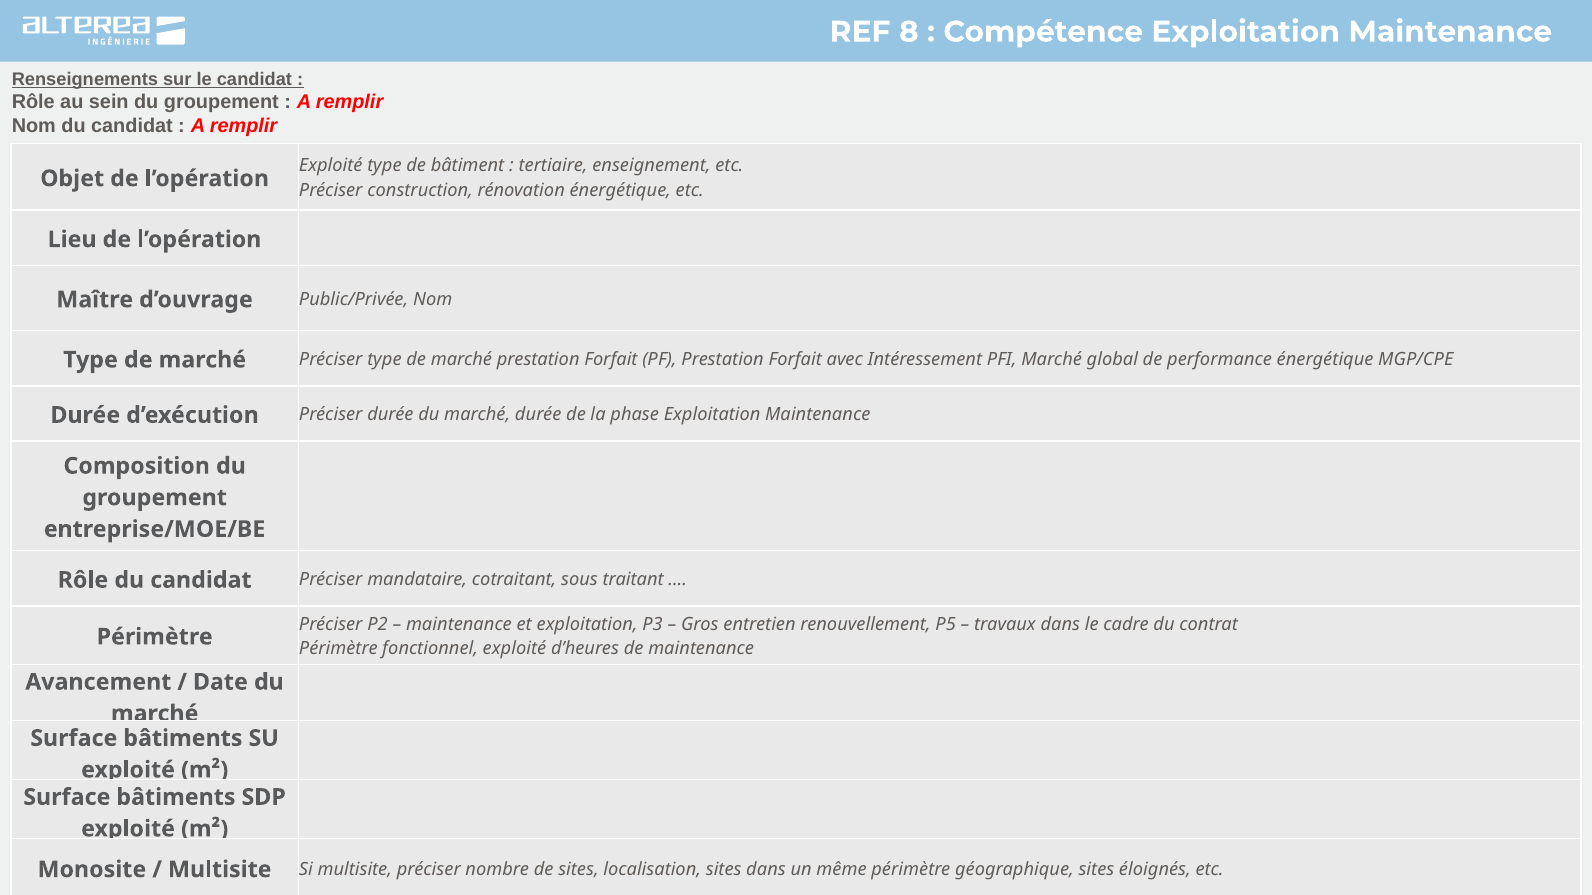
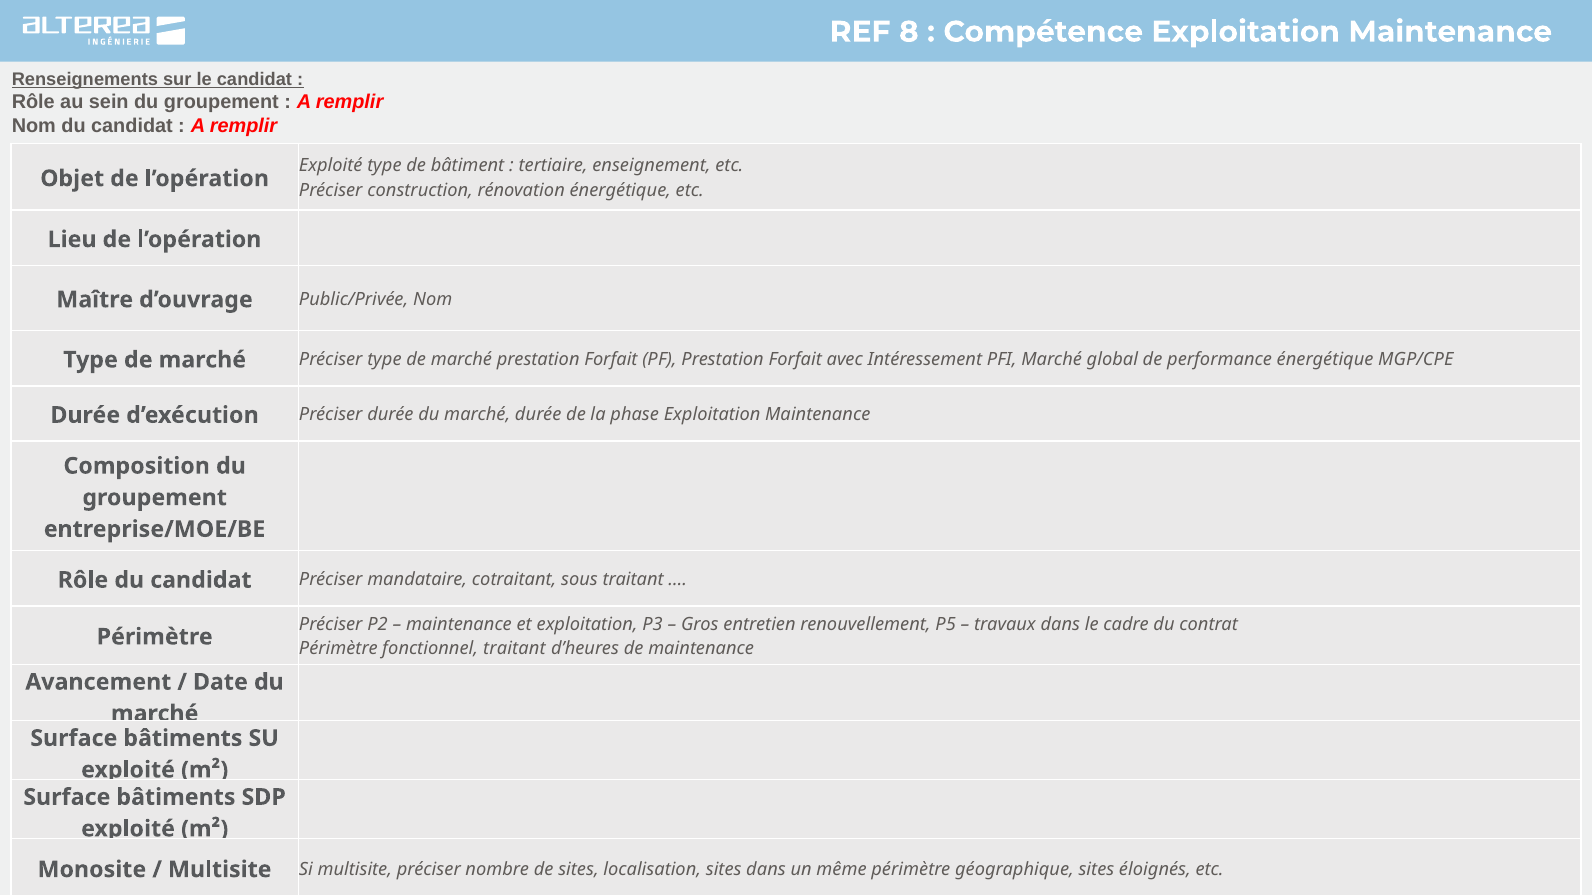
fonctionnel exploité: exploité -> traitant (514, 649)
